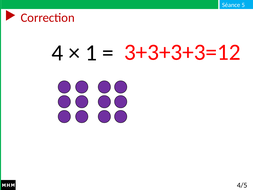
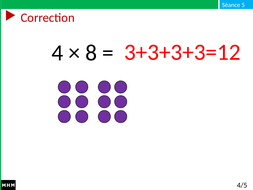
1: 1 -> 8 (91, 53)
